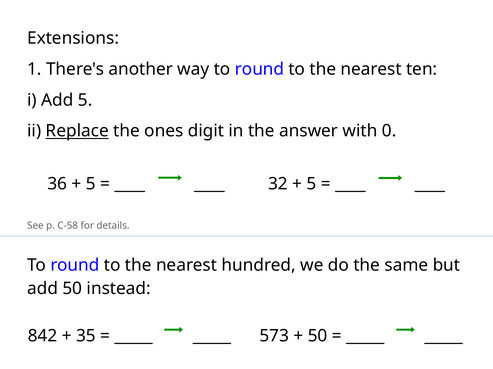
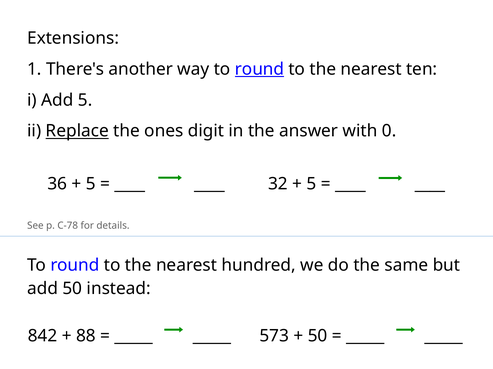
round underline: none -> present (260, 69)
C-58: C-58 -> C-78 (68, 226)
35: 35 -> 88 (86, 336)
